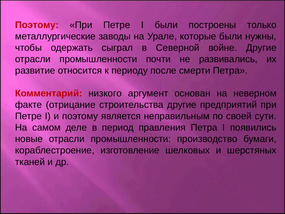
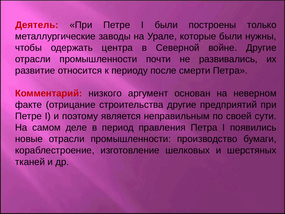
Поэтому: Поэтому -> Деятель (37, 25)
сыграл: сыграл -> центра (117, 48)
